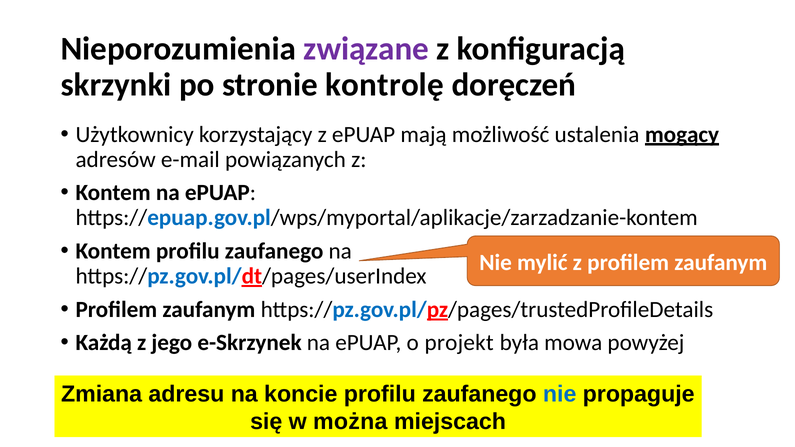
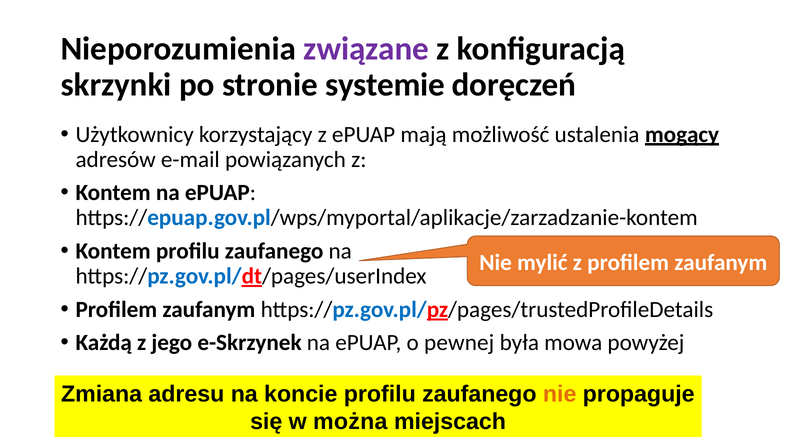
kontrolę: kontrolę -> systemie (385, 85)
projekt: projekt -> pewnej (459, 343)
nie colour: blue -> orange (560, 394)
